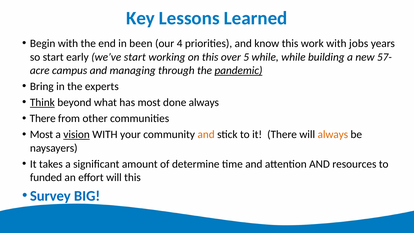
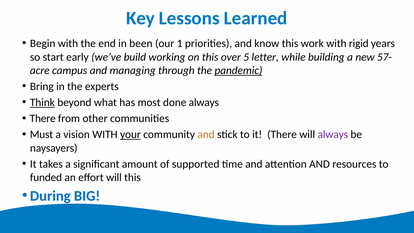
4: 4 -> 1 (180, 43)
jobs: jobs -> rigid (359, 43)
we’ve start: start -> build (135, 57)
5 while: while -> letter (265, 57)
Most: Most -> Must (41, 135)
vision underline: present -> none (77, 135)
your underline: none -> present (130, 135)
always colour: orange -> purple (333, 135)
determine: determine -> supported (196, 164)
Survey: Survey -> During (50, 196)
